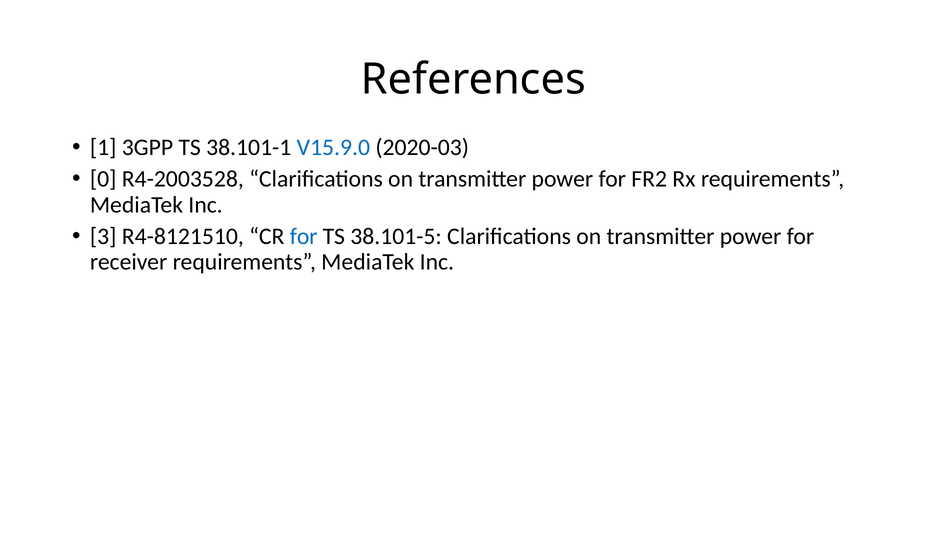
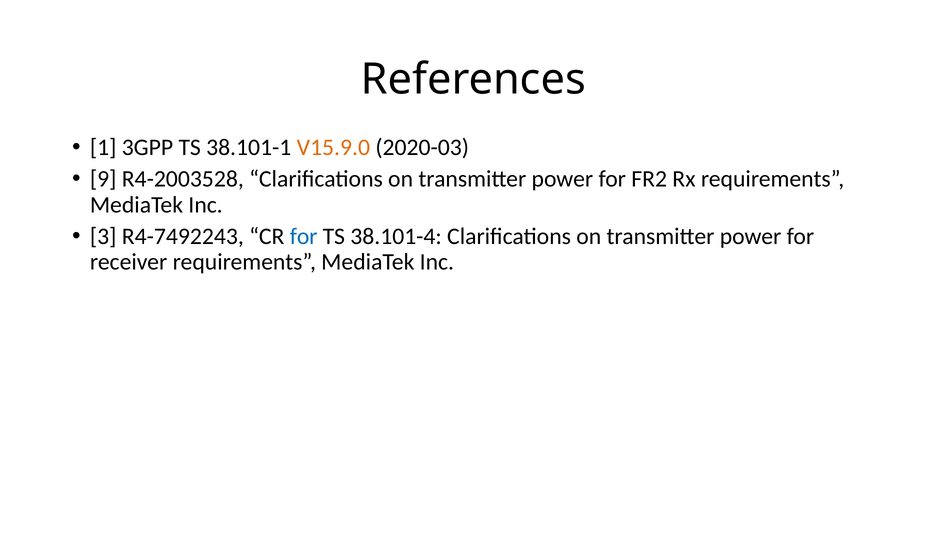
V15.9.0 colour: blue -> orange (333, 148)
0: 0 -> 9 (103, 179)
R4-8121510: R4-8121510 -> R4-7492243 (183, 236)
38.101-5: 38.101-5 -> 38.101-4 (396, 236)
